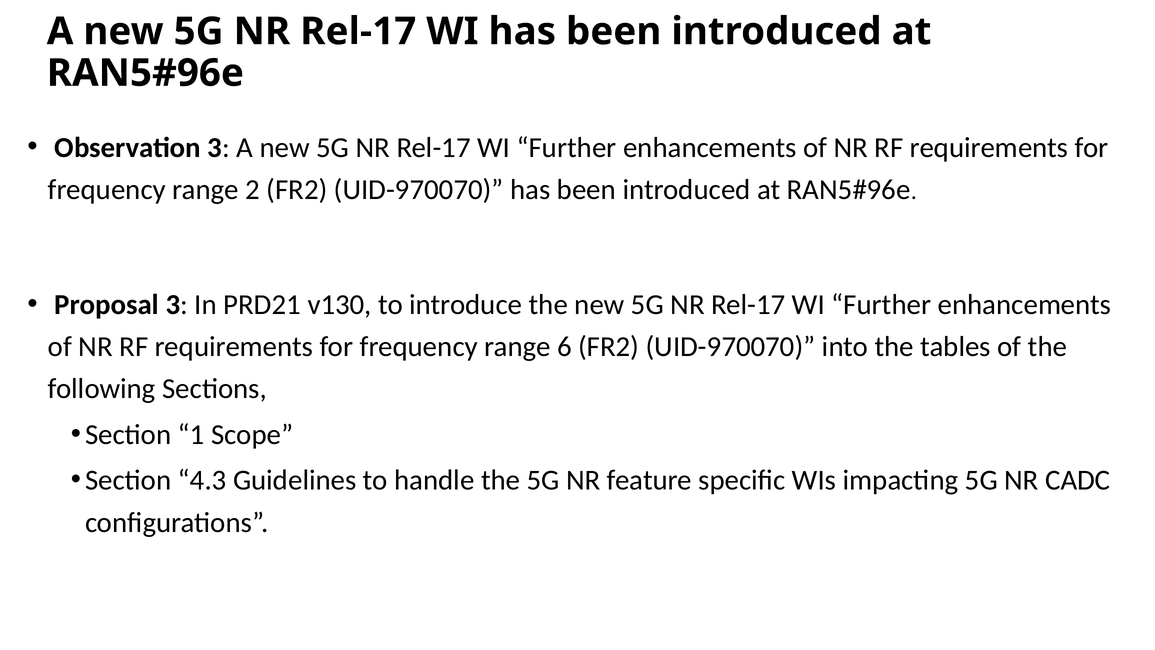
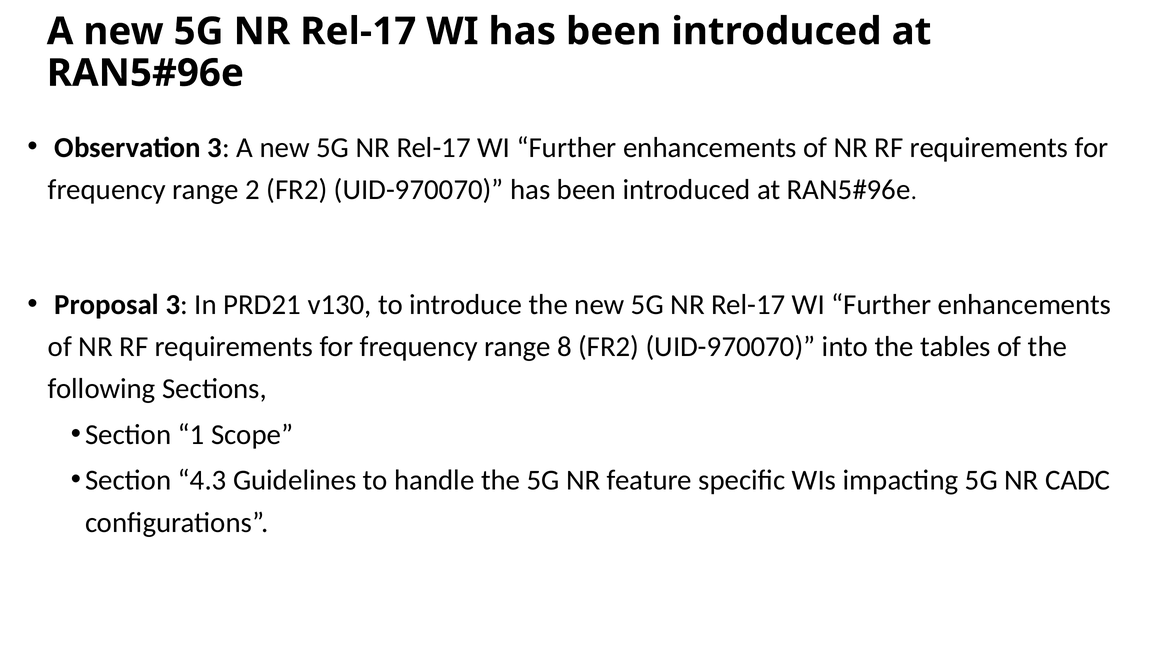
6: 6 -> 8 (564, 347)
